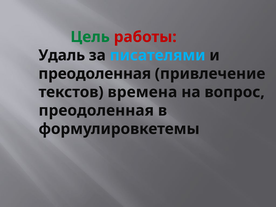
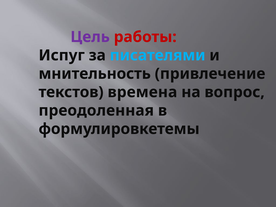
Цель colour: green -> purple (90, 37)
Удаль: Удаль -> Испуг (62, 55)
преодоленная: преодоленная -> мнительность (95, 74)
